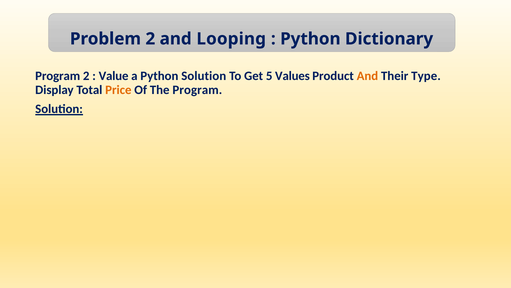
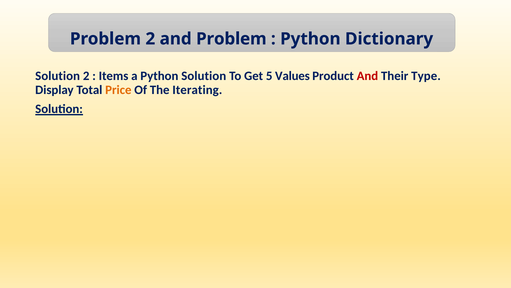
and Looping: Looping -> Problem (231, 39)
Program: Program -> Solution (58, 76)
Value: Value -> Items (114, 76)
And colour: orange -> red (367, 76)
The Program: Program -> Iterating (197, 90)
